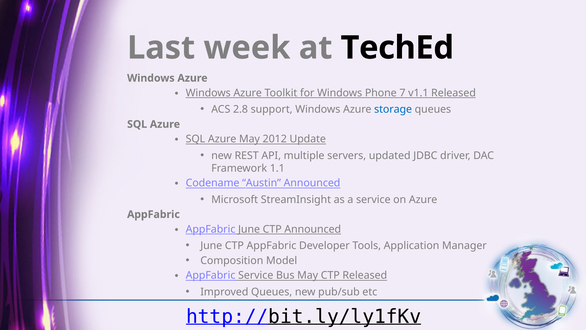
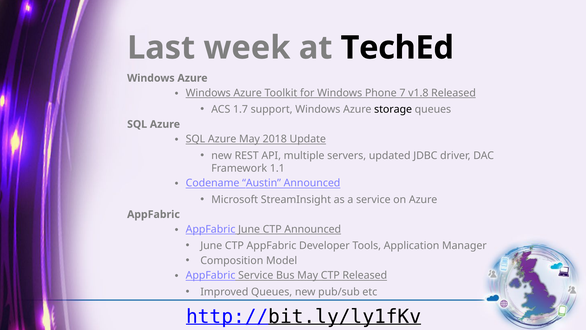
v1.1: v1.1 -> v1.8 (418, 93)
2.8: 2.8 -> 1.7 (240, 109)
storage colour: blue -> black (393, 109)
2012: 2012 -> 2018 (275, 139)
